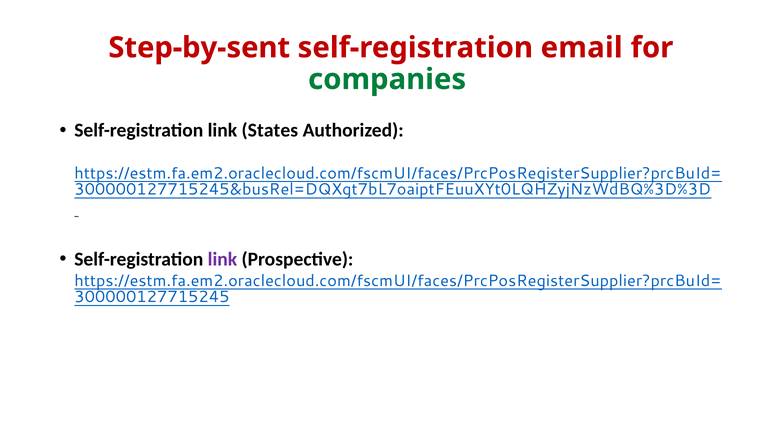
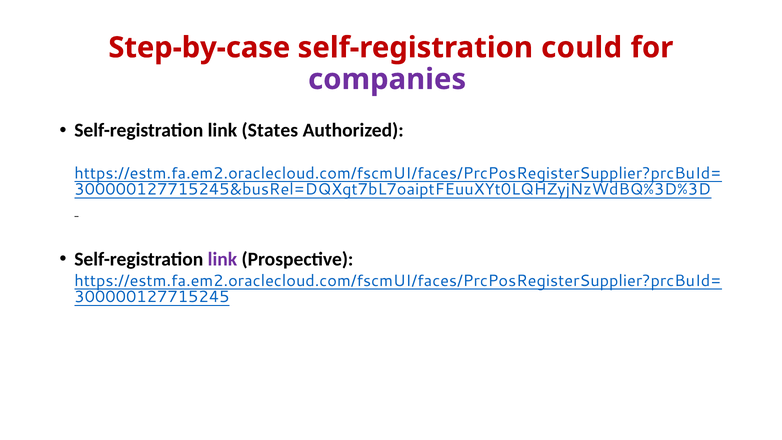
Step-by-sent: Step-by-sent -> Step-by-case (199, 48)
email: email -> could (582, 48)
companies colour: green -> purple (387, 79)
